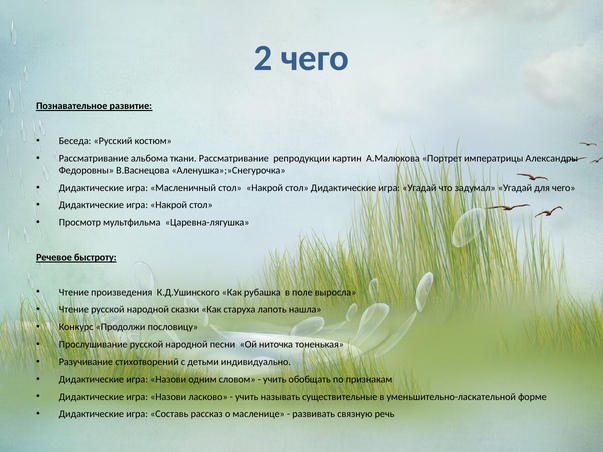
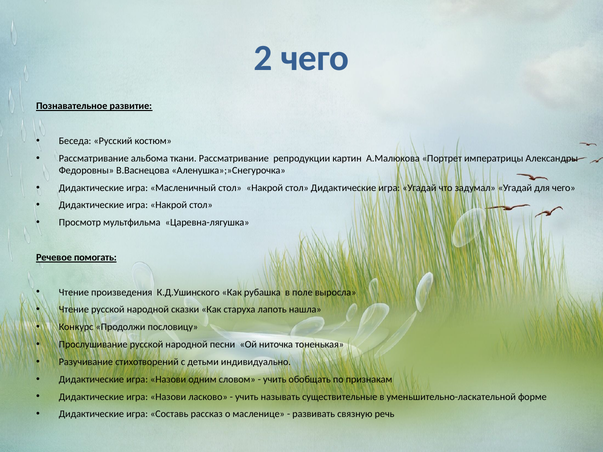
быстроту: быстроту -> помогать (95, 258)
